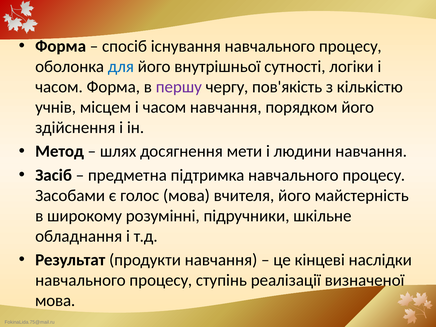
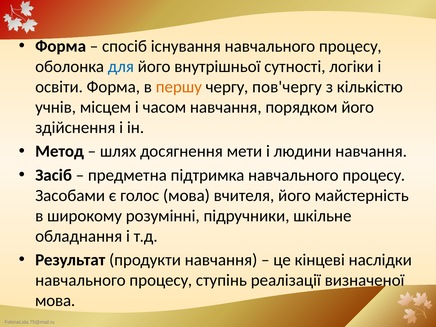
часом: часом -> освіти (59, 87)
першу colour: purple -> orange (179, 87)
пов'якість: пов'якість -> пов'чергу (287, 87)
